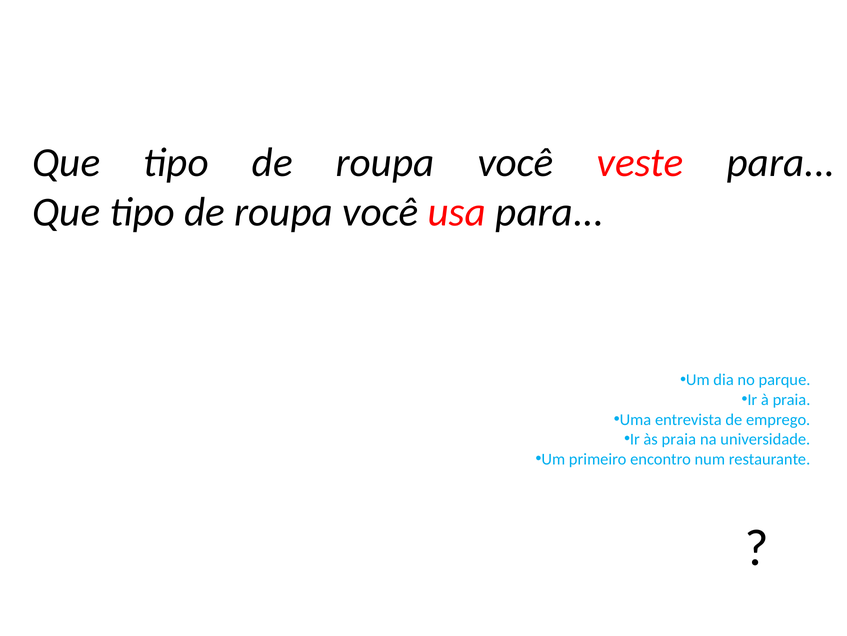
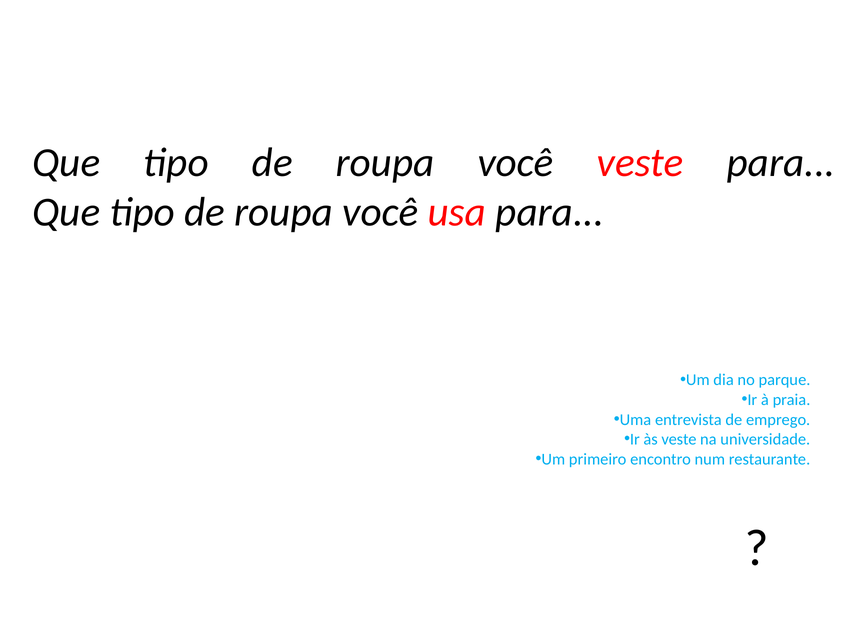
às praia: praia -> veste (679, 439)
